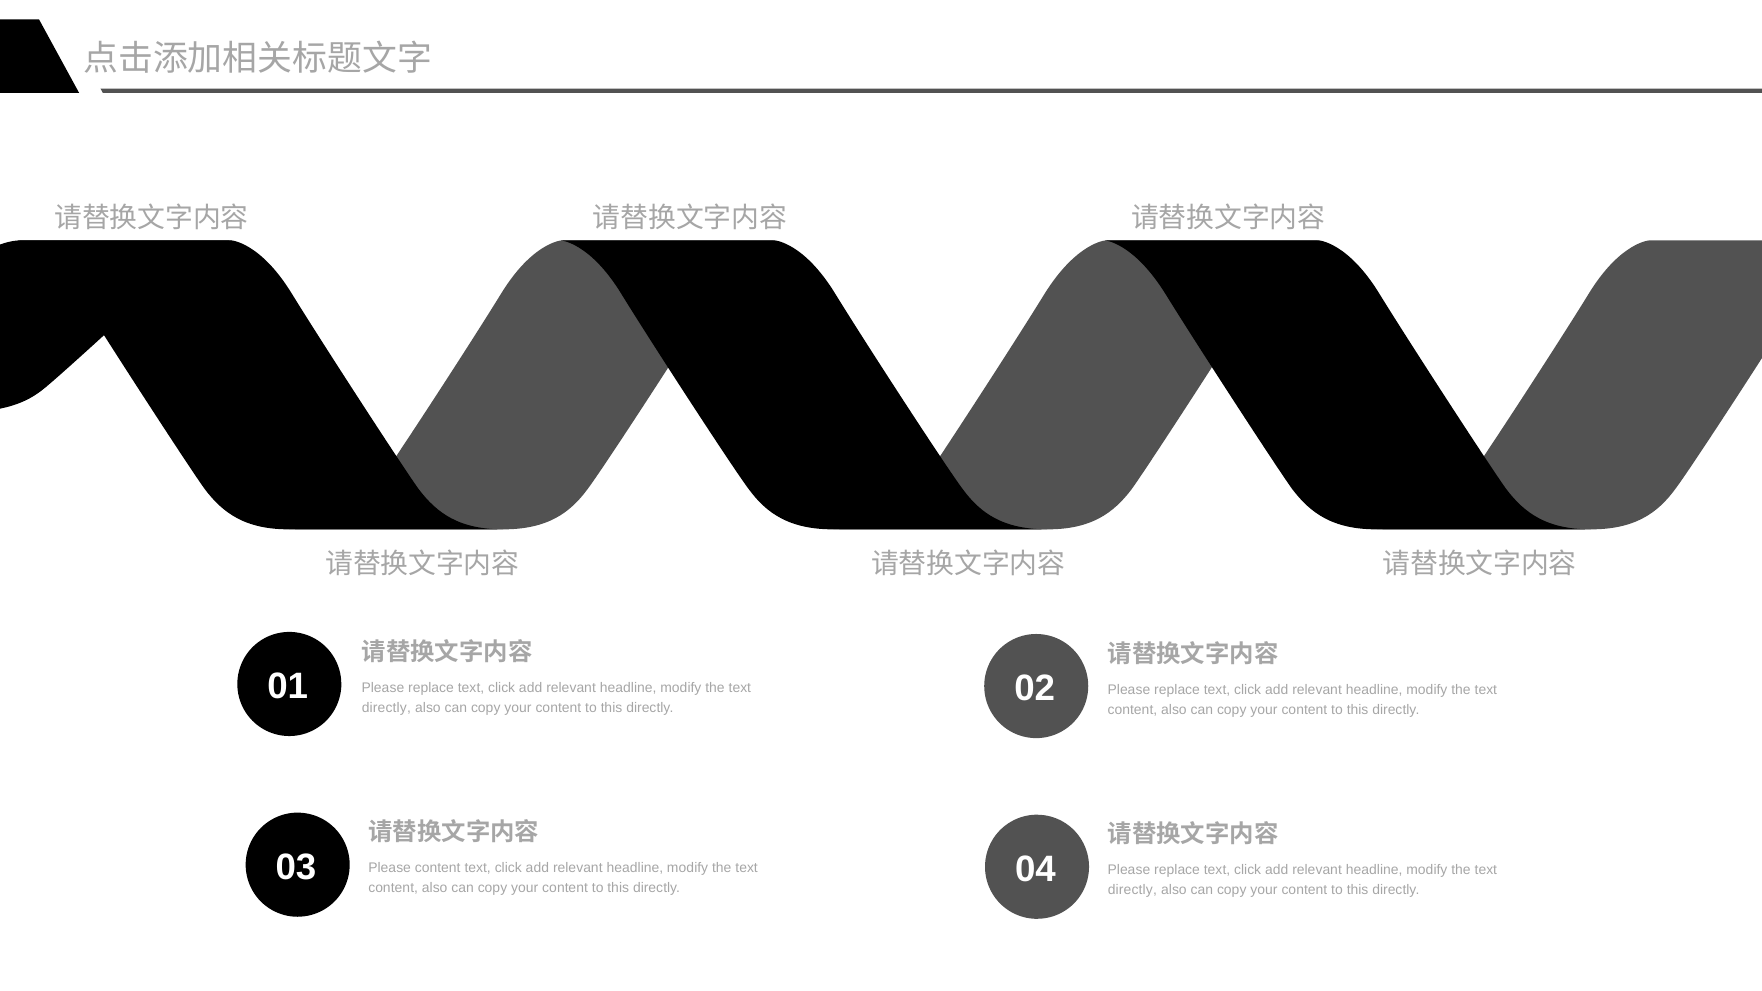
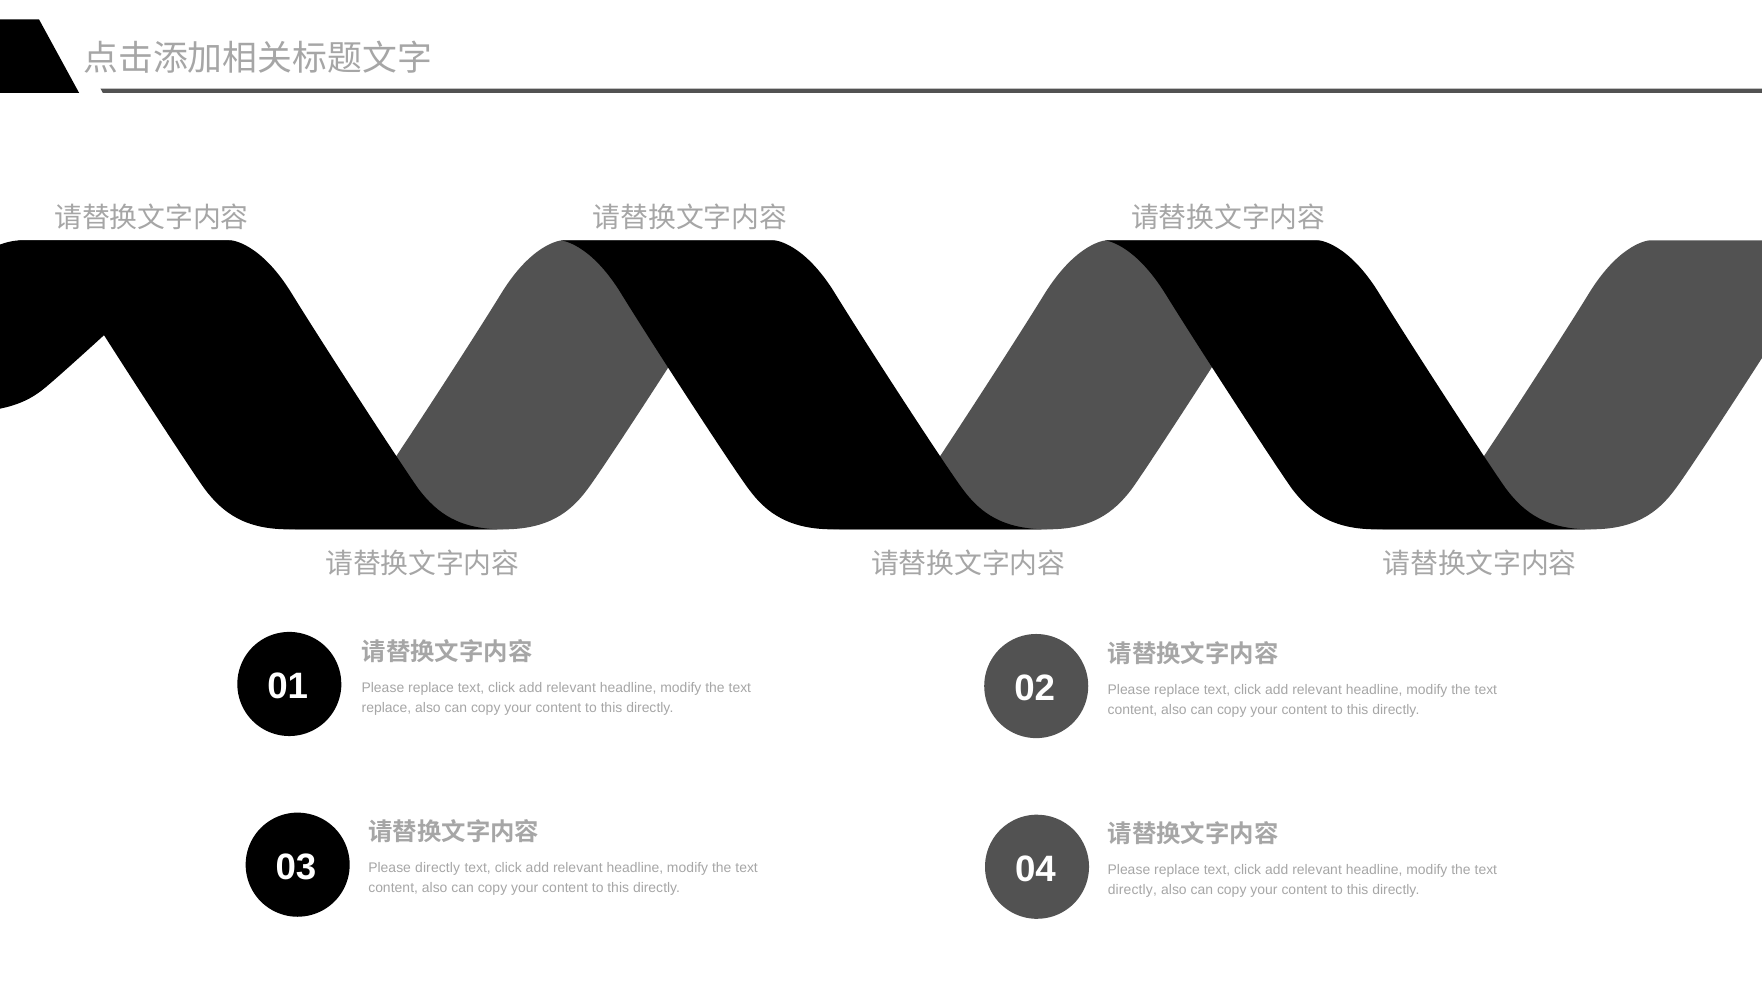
directly: directly -> replace (386, 708)
Please content: content -> directly (438, 868)
